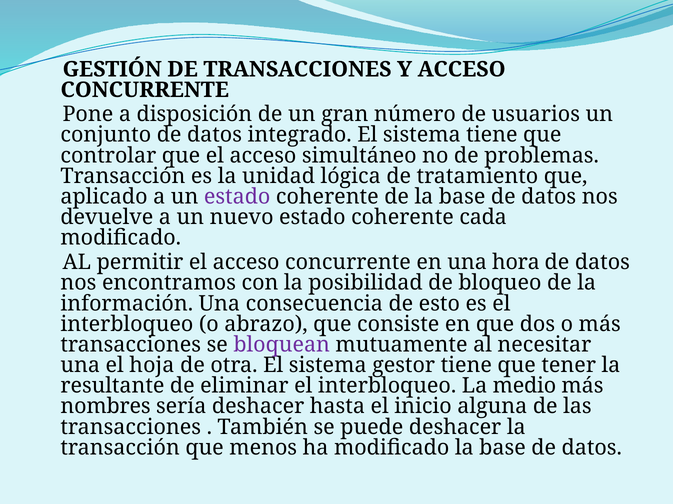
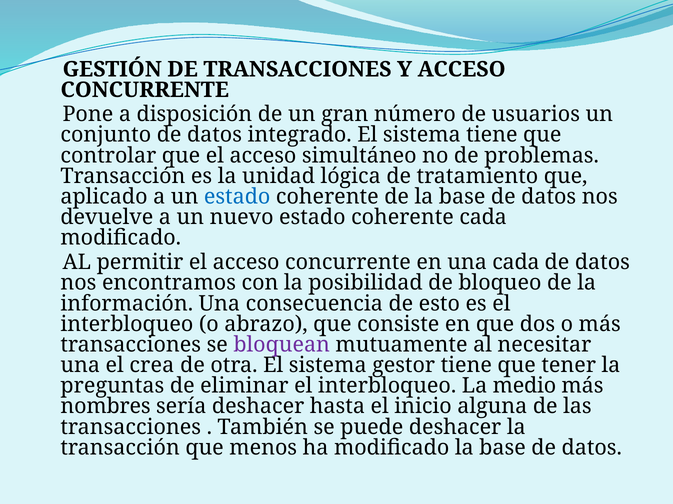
estado colour: purple -> blue (237, 197)
una hora: hora -> cada (516, 263)
hoja: hoja -> crea (152, 366)
resultante: resultante -> preguntas (112, 386)
